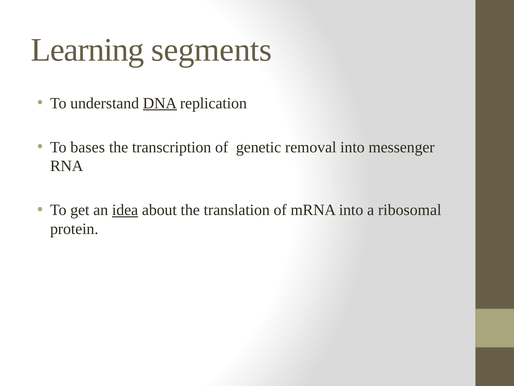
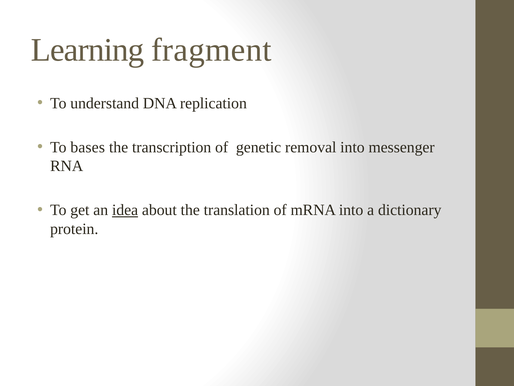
segments: segments -> fragment (211, 50)
DNA underline: present -> none (160, 103)
ribosomal: ribosomal -> dictionary (410, 210)
